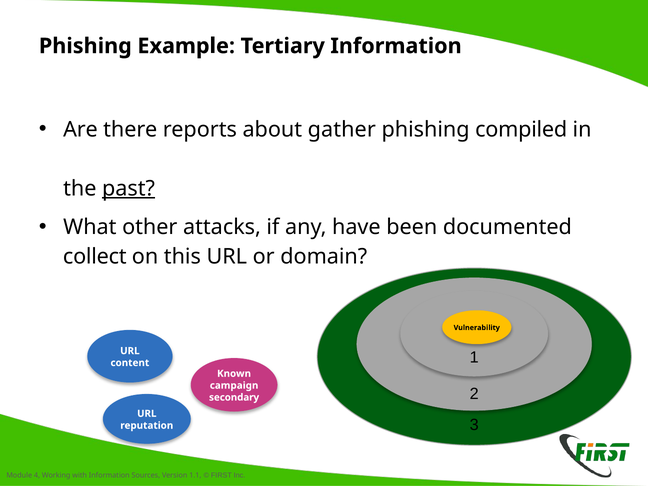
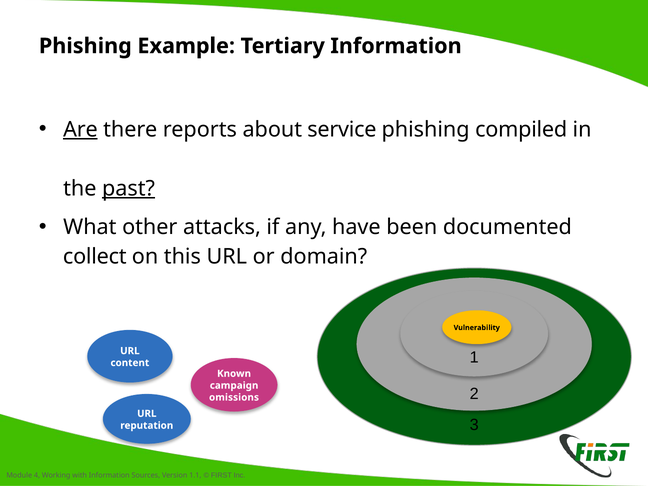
Are underline: none -> present (80, 129)
gather: gather -> service (342, 129)
secondary: secondary -> omissions (234, 397)
